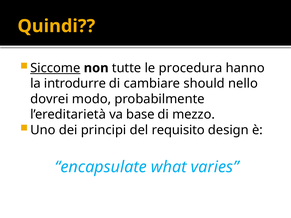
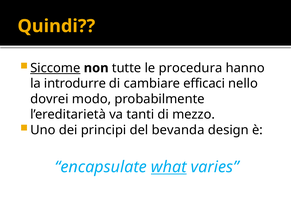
should: should -> efficaci (204, 84)
base: base -> tanti (140, 115)
requisito: requisito -> bevanda (178, 130)
what underline: none -> present (169, 167)
